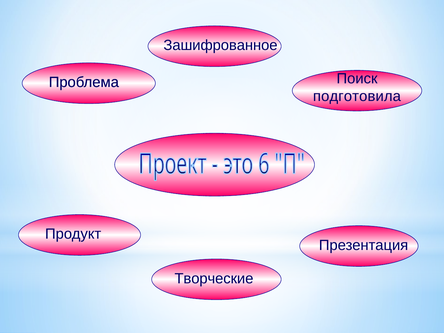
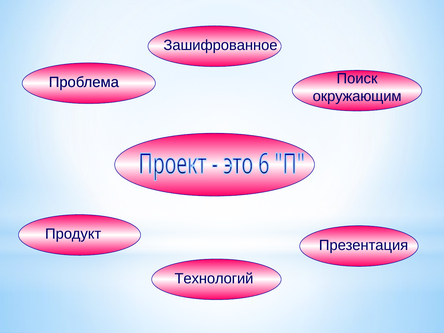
подготовила: подготовила -> окружающим (357, 96)
Творческие: Творческие -> Технологий (214, 278)
